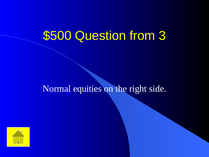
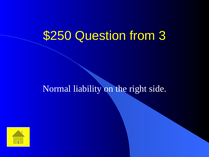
$500: $500 -> $250 (57, 36)
equities: equities -> liability (87, 89)
